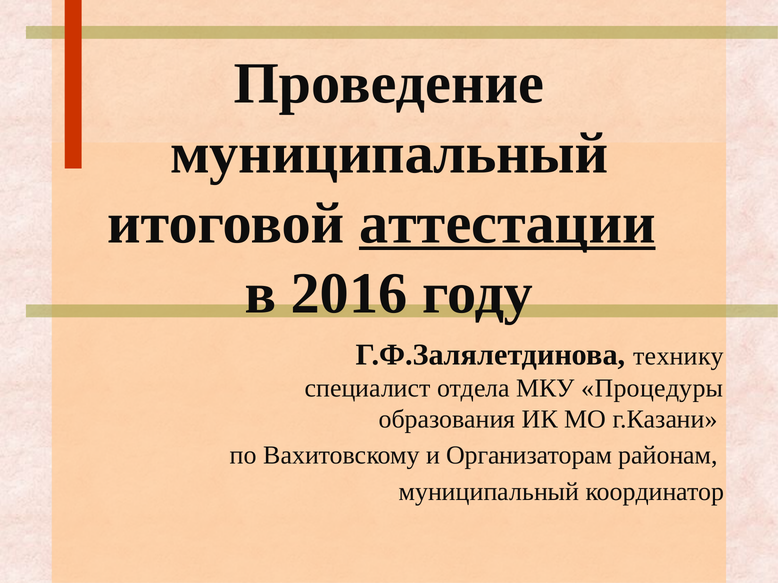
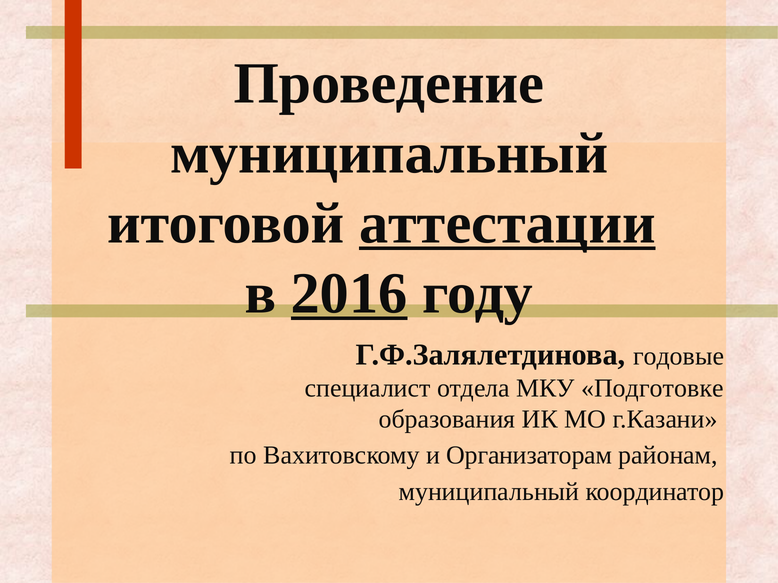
2016 underline: none -> present (349, 294)
технику: технику -> годовые (679, 356)
Процедуры: Процедуры -> Подготовке (652, 388)
